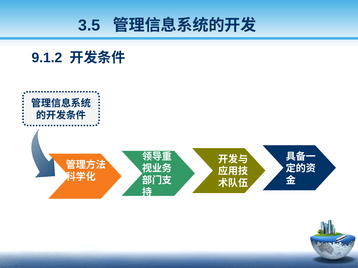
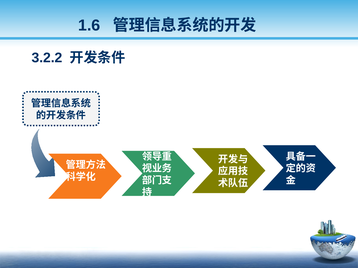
3.5: 3.5 -> 1.6 (89, 25)
9.1.2: 9.1.2 -> 3.2.2 (47, 58)
